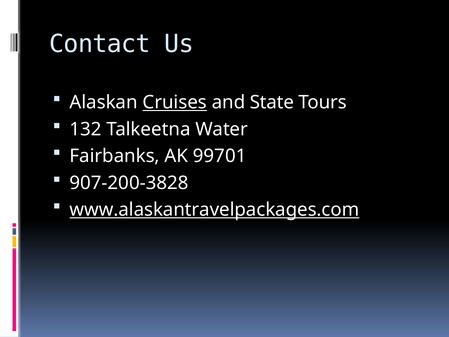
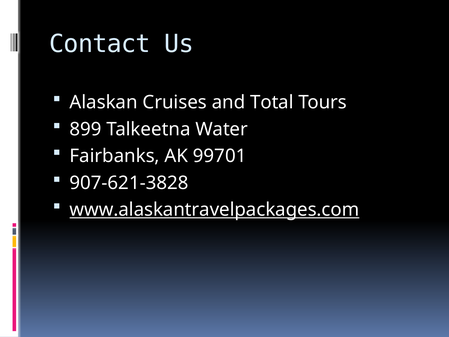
Cruises underline: present -> none (175, 102)
State: State -> Total (272, 102)
132: 132 -> 899 (86, 129)
907-200-3828: 907-200-3828 -> 907-621-3828 (129, 183)
